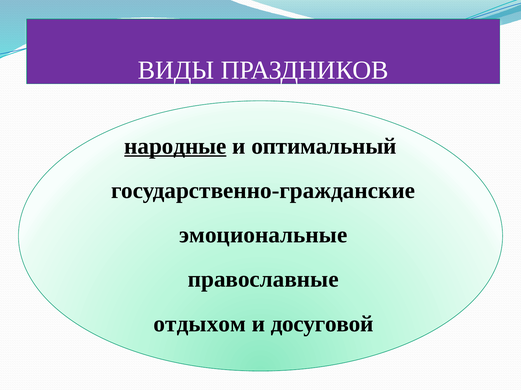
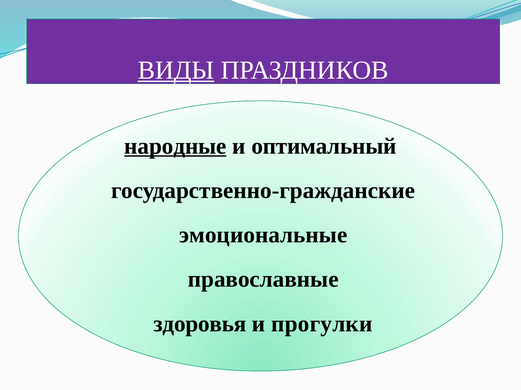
ВИДЫ underline: none -> present (176, 70)
отдыхом: отдыхом -> здоровья (200, 324)
досуговой: досуговой -> прогулки (322, 324)
